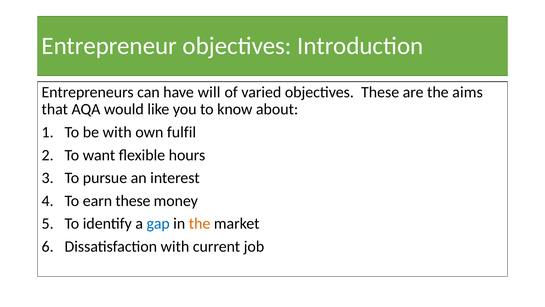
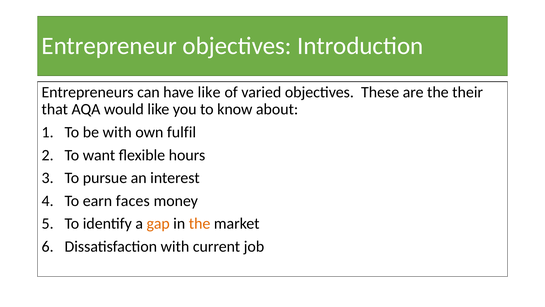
have will: will -> like (209, 92)
aims: aims -> their (468, 92)
earn these: these -> faces (133, 201)
gap colour: blue -> orange (158, 223)
